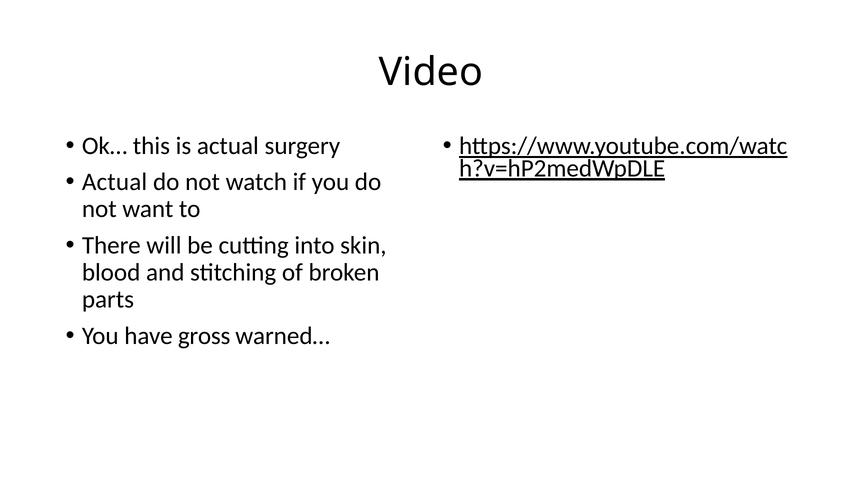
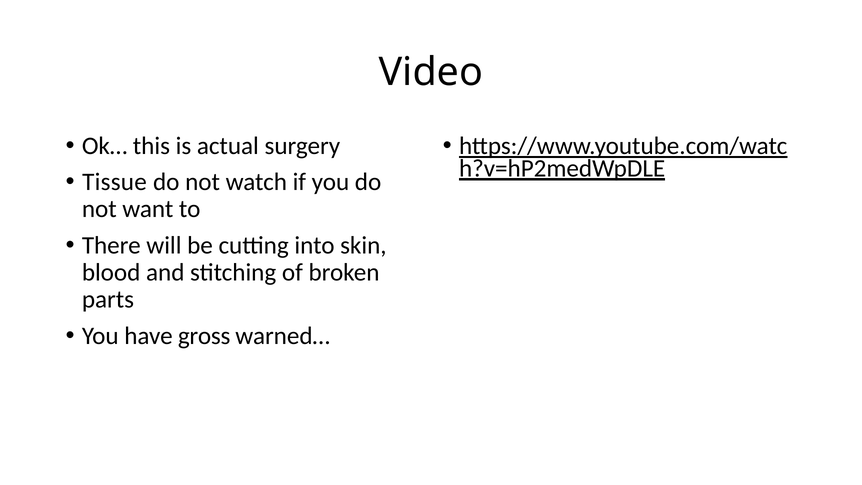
Actual: Actual -> Tissue (115, 182)
